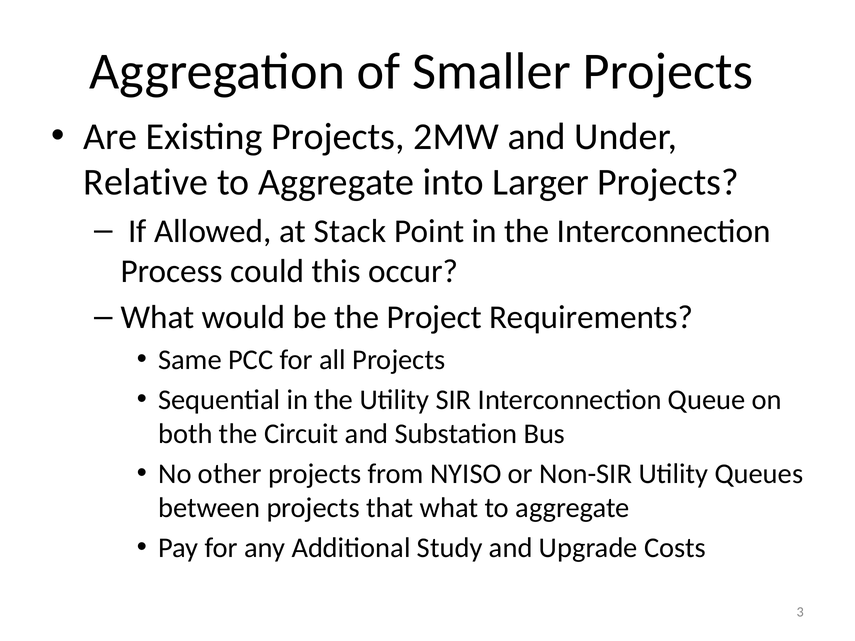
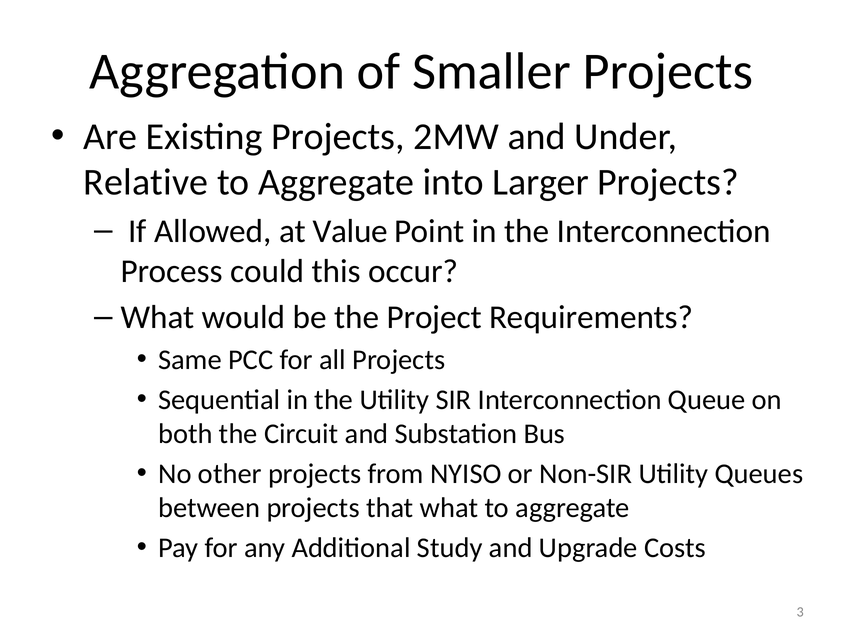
Stack: Stack -> Value (350, 231)
